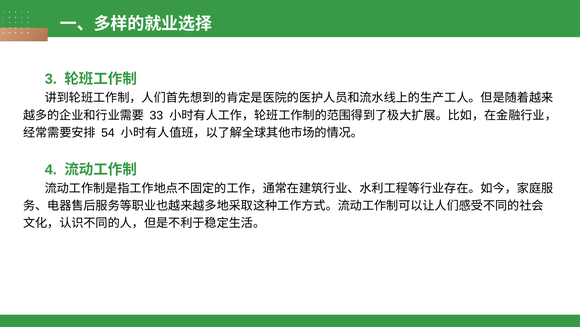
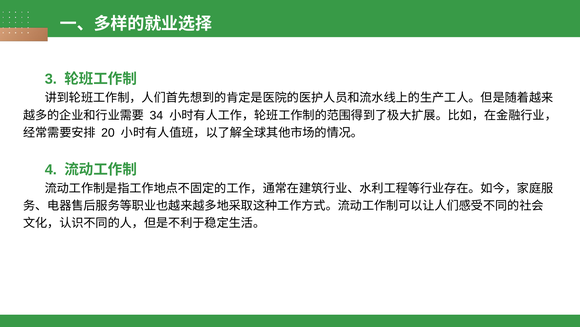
33: 33 -> 34 (156, 115)
54: 54 -> 20 (108, 132)
